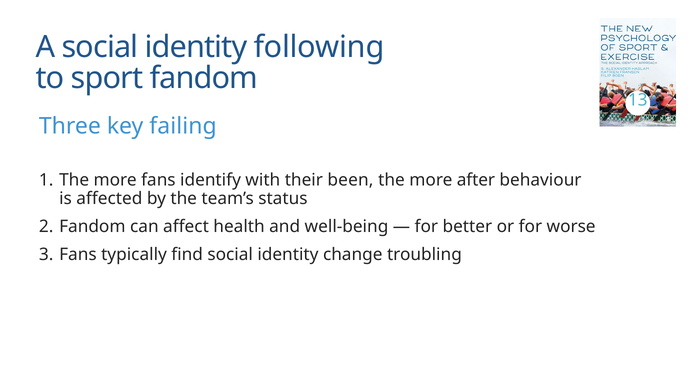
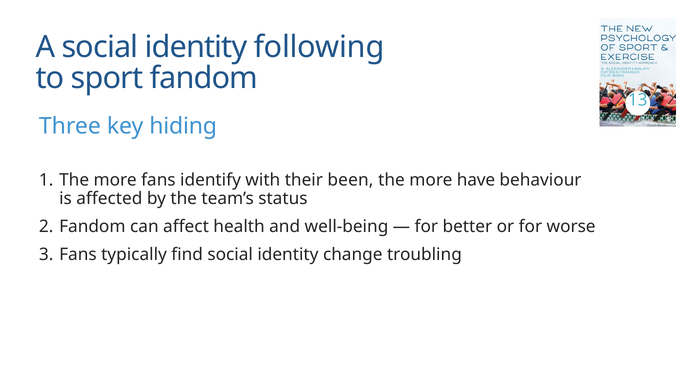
failing: failing -> hiding (183, 126)
after: after -> have (476, 180)
